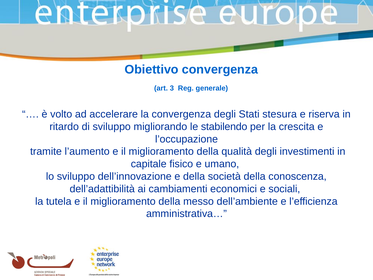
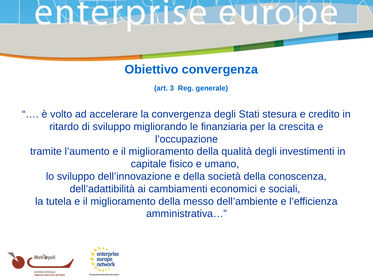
riserva: riserva -> credito (324, 114)
stabilendo: stabilendo -> finanziaria (224, 127)
